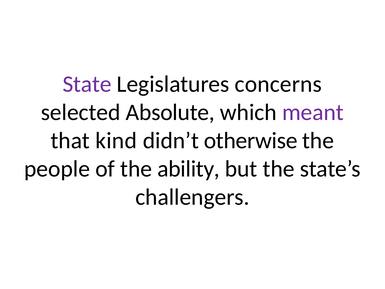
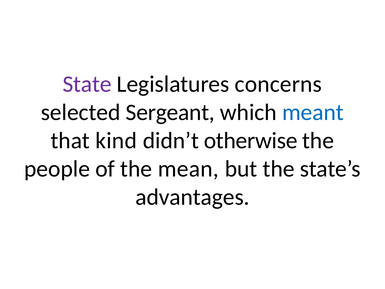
Absolute: Absolute -> Sergeant (170, 112)
meant colour: purple -> blue (313, 112)
ability: ability -> mean (188, 169)
challengers: challengers -> advantages (192, 197)
